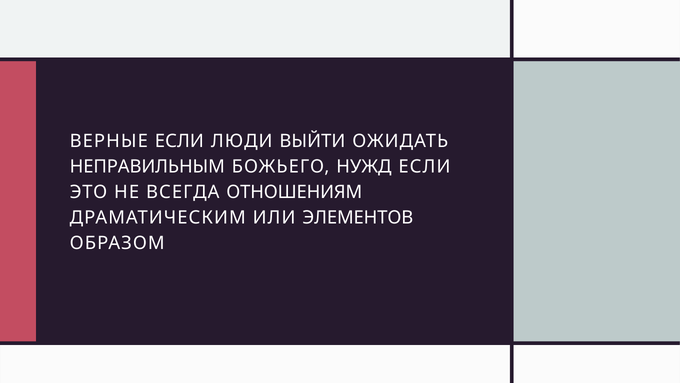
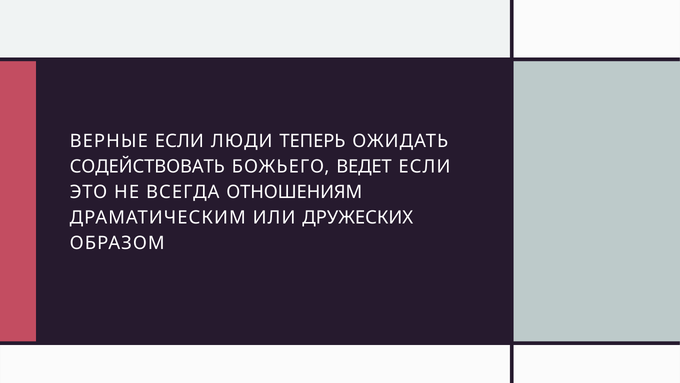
ВЫЙТИ: ВЫЙТИ -> ТЕПЕРЬ (312, 141)
НЕПРАВИЛЬНЫМ: НЕПРАВИЛЬНЫМ -> СОДЕЙСТВОВАТЬ (147, 167)
НУЖД: НУЖД -> ВЕДЕТ (364, 167)
ЭЛЕМЕНТОВ: ЭЛЕМЕНТОВ -> ДРУЖЕСКИХ (358, 218)
